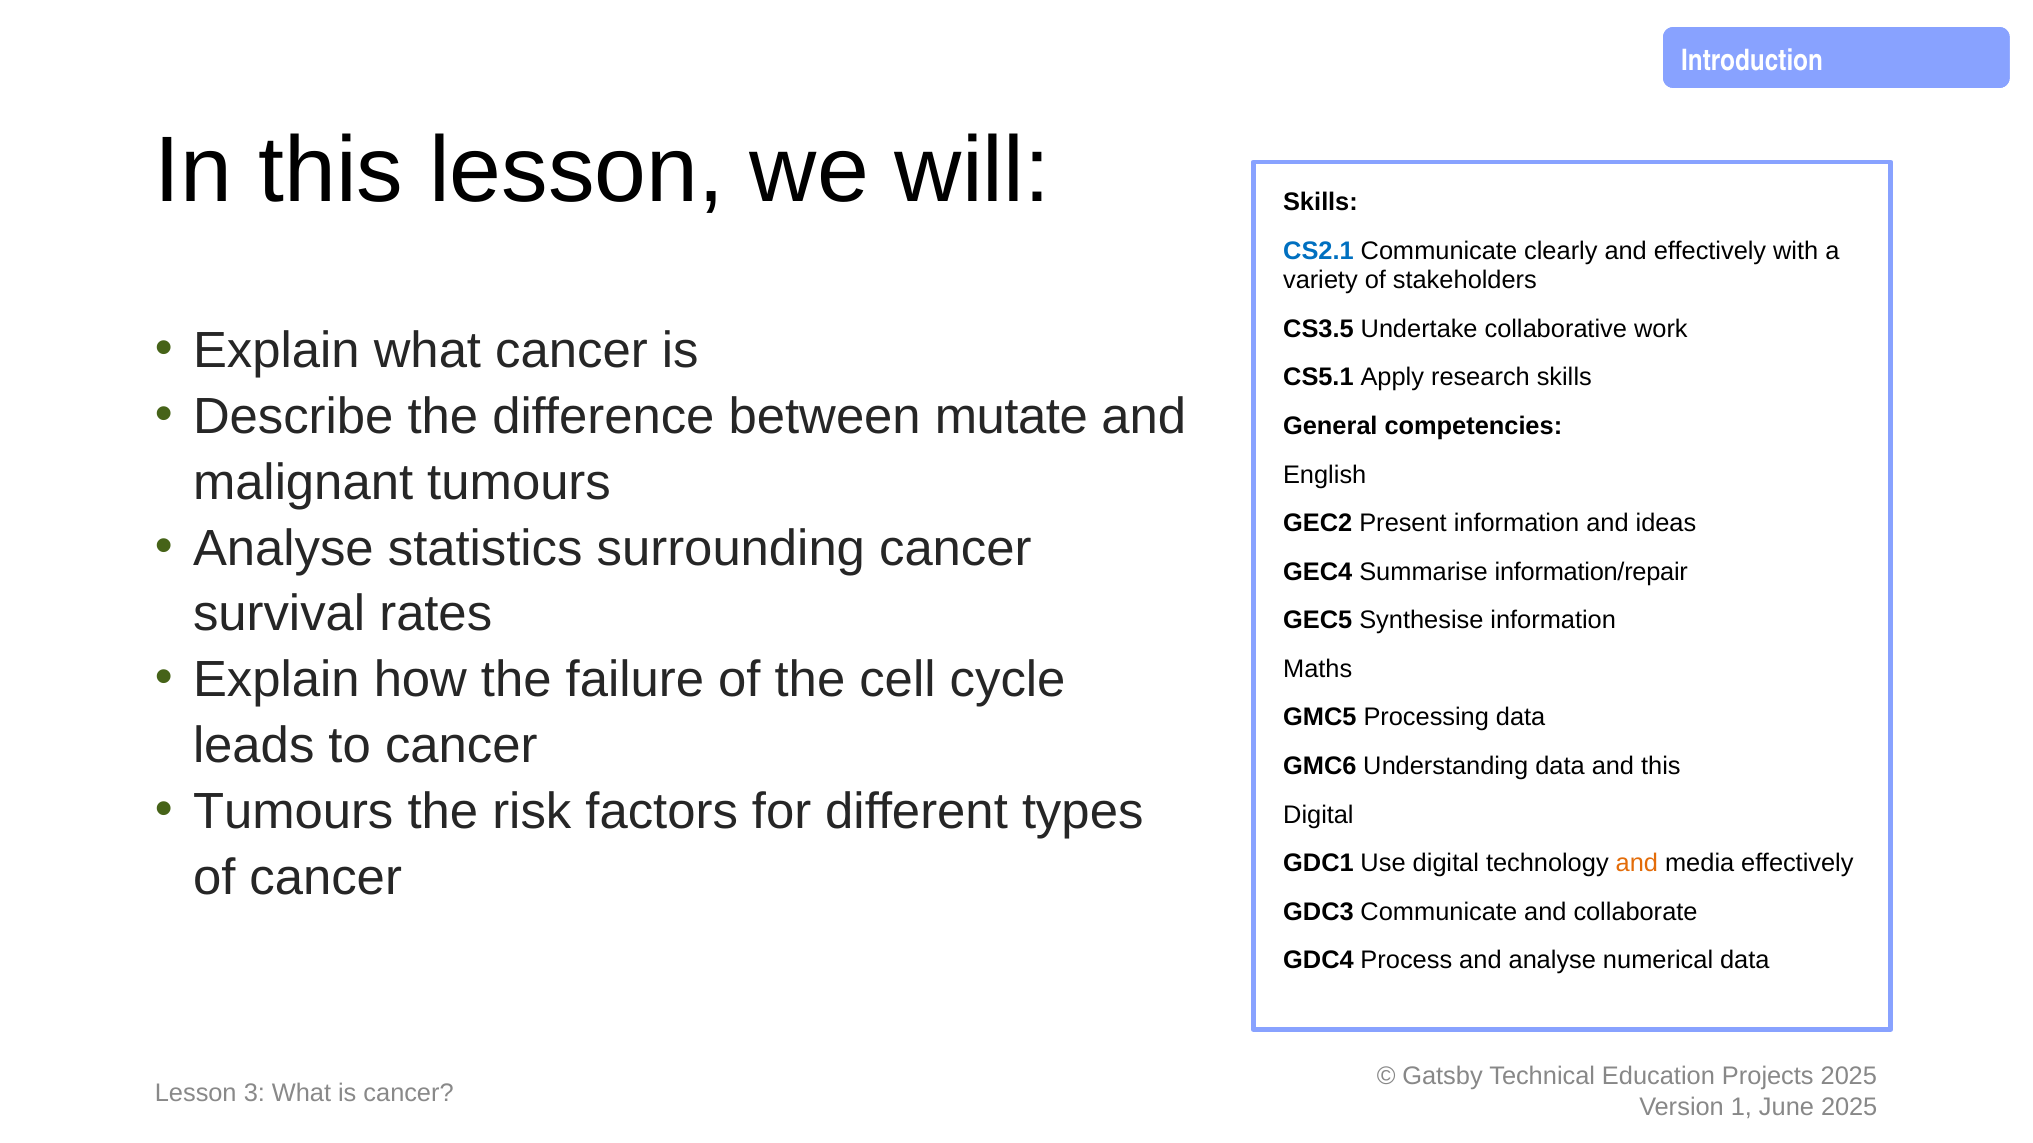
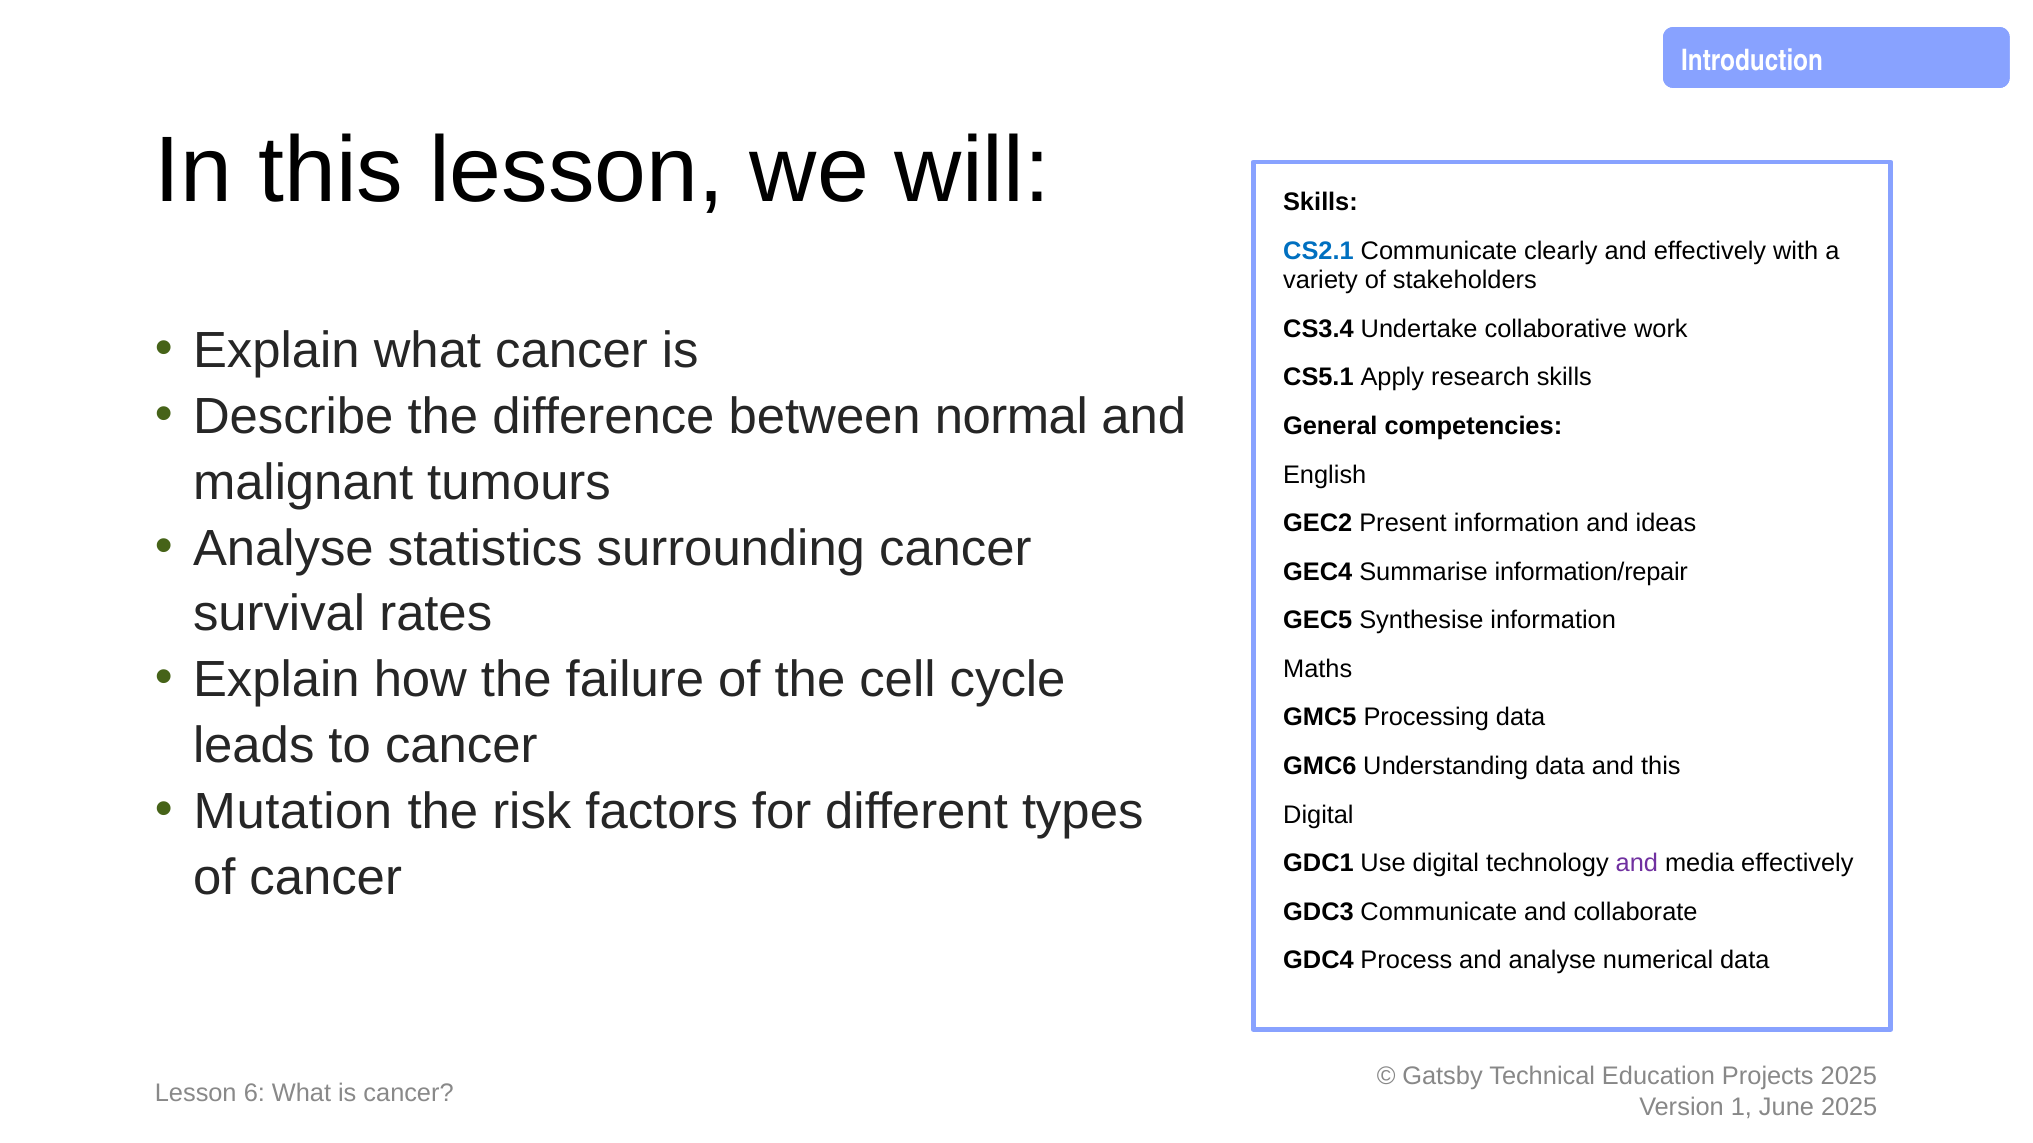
CS3.5: CS3.5 -> CS3.4 (1318, 329)
mutate: mutate -> normal (1011, 417)
Tumours: Tumours -> Mutation (293, 812)
and colour: orange -> purple (1637, 864)
3: 3 -> 6 (254, 1093)
